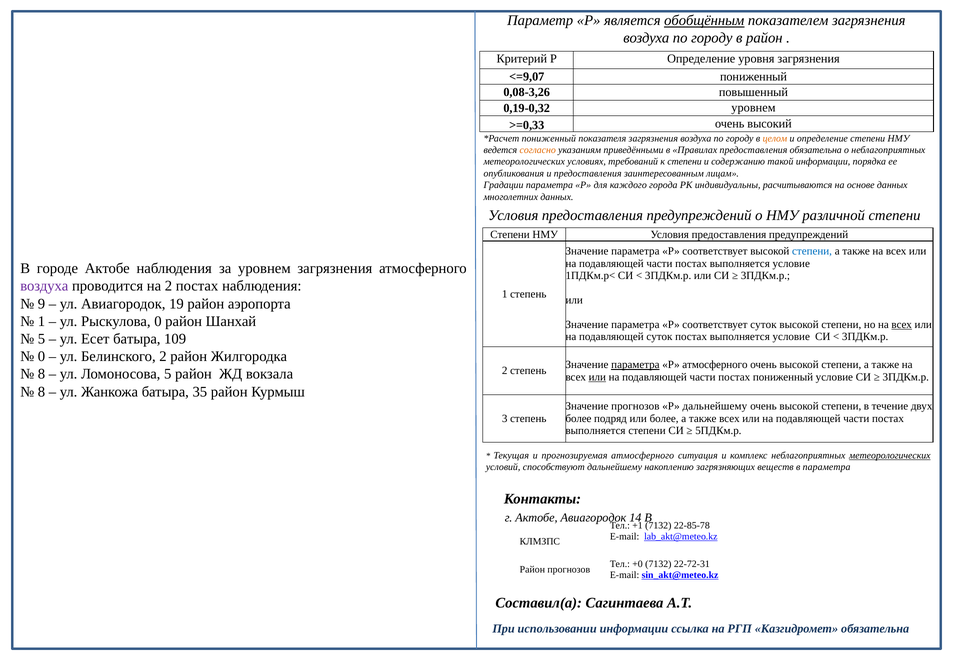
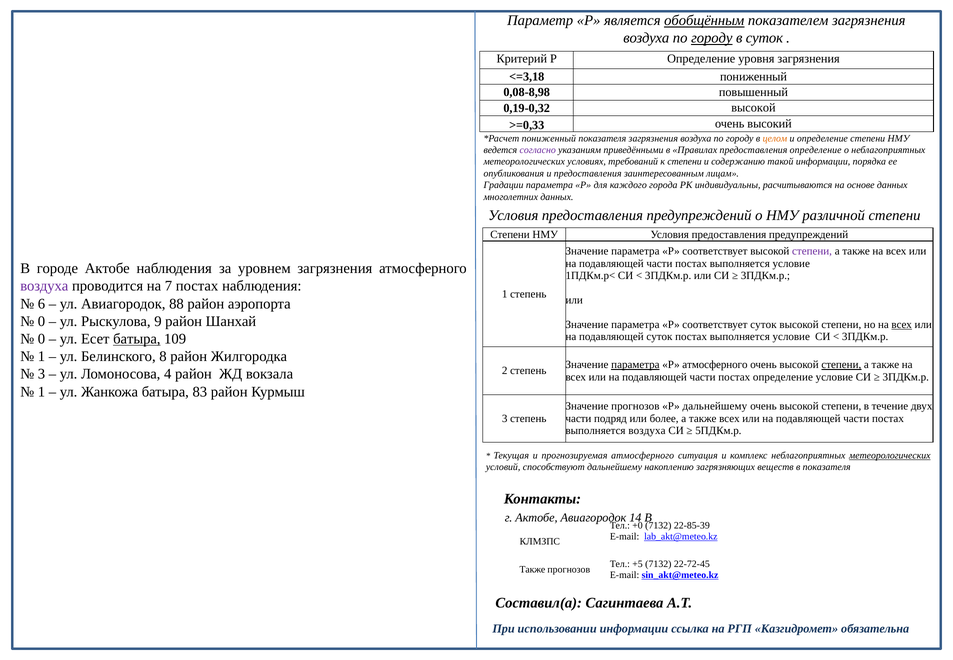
городу underline: none -> present (712, 38)
в район: район -> суток (764, 38)
<=9,07: <=9,07 -> <=3,18 (527, 77)
0,08-3,26: 0,08-3,26 -> 0,08-8,98 (527, 92)
0,19-0,32 уровнем: уровнем -> высокой (753, 108)
согласно colour: orange -> purple (538, 150)
предоставления обязательна: обязательна -> определение (816, 150)
степени colour: blue -> purple (812, 251)
на 2: 2 -> 7 (168, 286)
9: 9 -> 6 (42, 304)
19: 19 -> 88 (176, 304)
1: 1 -> 0 (42, 321)
Рыскулова 0: 0 -> 9 (158, 321)
5: 5 -> 0 (42, 339)
батыра underline: none -> present (137, 339)
0: 0 -> 1 (42, 356)
Белинского 2: 2 -> 8 (163, 356)
степени underline: none -> present (841, 365)
8: 8 -> 3 (42, 374)
Ломоносова 5: 5 -> 4 (168, 374)
или underline: present -> none (597, 377)
постах пониженный: пониженный -> определение (783, 377)
8: 8 -> 1 (42, 392)
35: 35 -> 83 (200, 392)
более: более -> части (578, 418)
выполняется степени: степени -> воздуха (647, 431)
в параметра: параметра -> показателя (827, 467)
+1: +1 -> +0 (638, 525)
22-85-78: 22-85-78 -> 22-85-39 (692, 525)
+0: +0 -> +5 (638, 564)
22-72-31: 22-72-31 -> 22-72-45 (692, 564)
Район: Район -> Также (532, 569)
